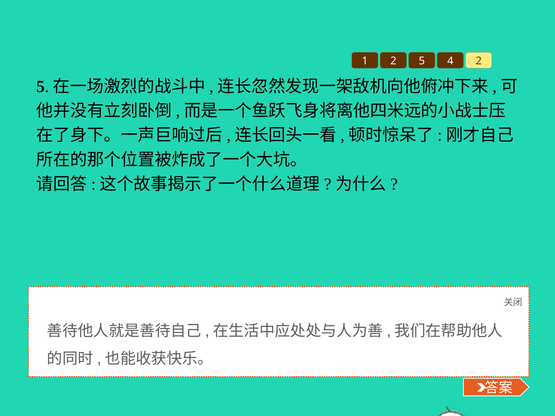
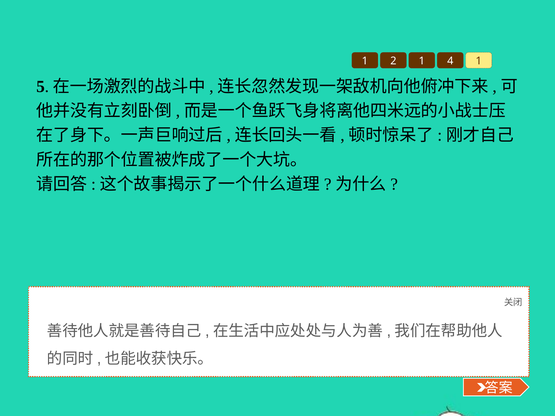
2 5: 5 -> 1 (422, 61)
4 2: 2 -> 1 (479, 61)
